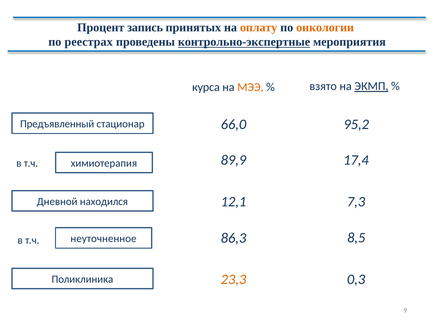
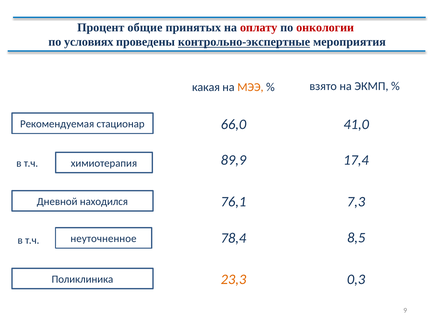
запись: запись -> общие (145, 28)
оплату colour: orange -> red (259, 28)
онкологии colour: orange -> red (325, 28)
реестрах: реестрах -> условиях (89, 42)
курса: курса -> какая (206, 87)
ЭКМП underline: present -> none (371, 86)
95,2: 95,2 -> 41,0 (356, 124)
Предъявленный: Предъявленный -> Рекомендуемая (57, 124)
12,1: 12,1 -> 76,1 (233, 202)
86,3: 86,3 -> 78,4 (233, 238)
